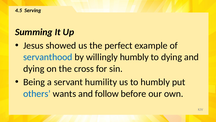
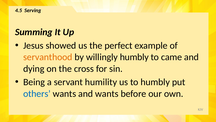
servanthood colour: blue -> orange (48, 57)
to dying: dying -> came (172, 57)
and follow: follow -> wants (107, 94)
